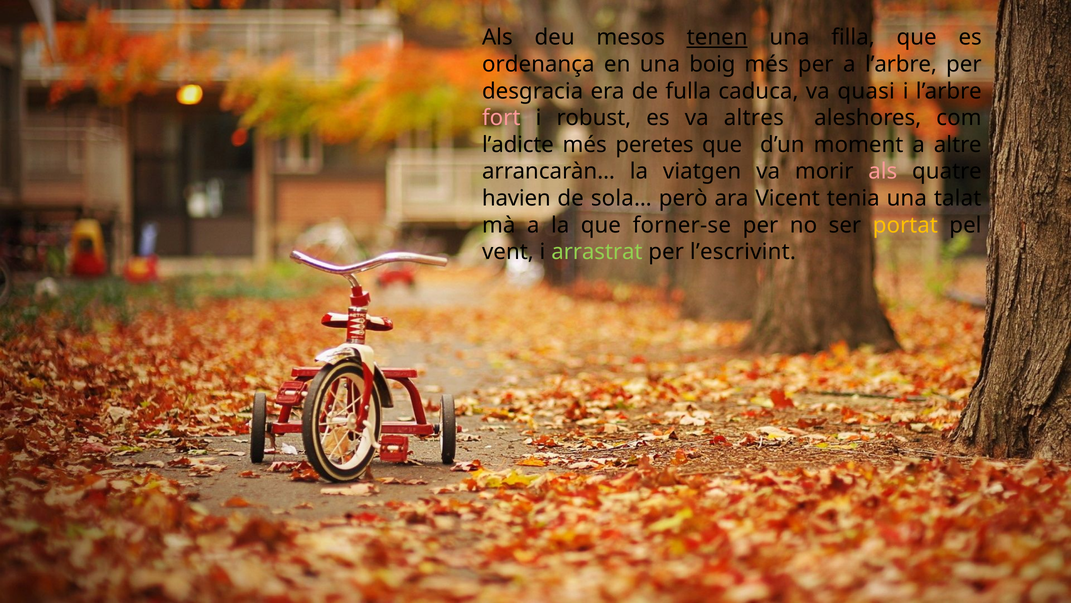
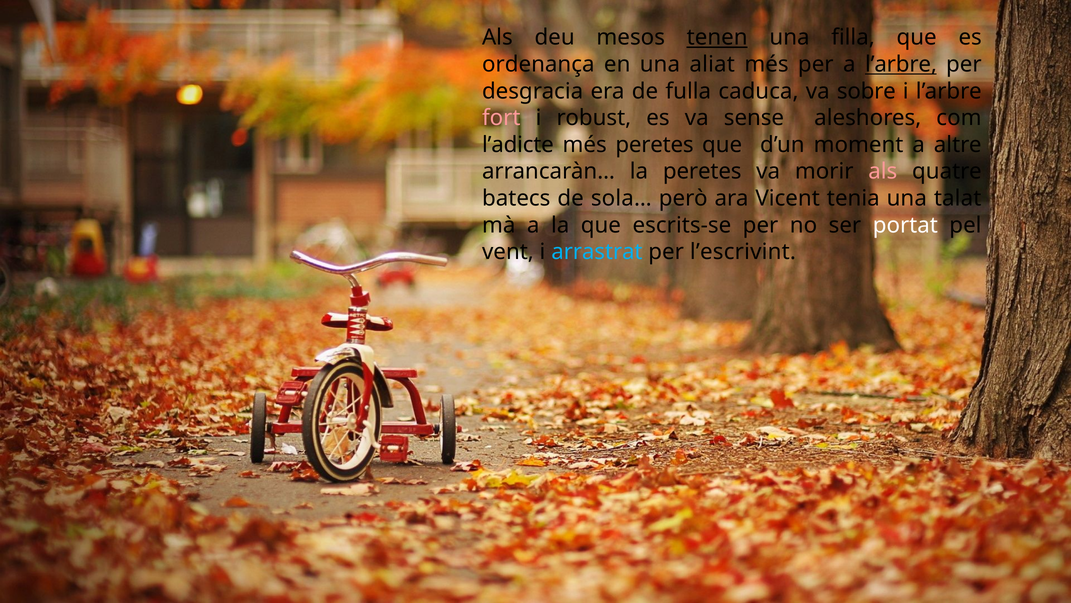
boig: boig -> aliat (712, 64)
l’arbre underline: none -> present (901, 64)
quasi: quasi -> sobre (866, 91)
altres: altres -> sense (754, 118)
la viatgen: viatgen -> peretes (702, 171)
havien: havien -> batecs (516, 198)
forner-se: forner-se -> escrits-se (682, 225)
portat colour: yellow -> white (905, 225)
arrastrat colour: light green -> light blue (597, 252)
